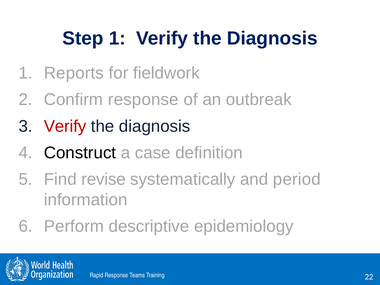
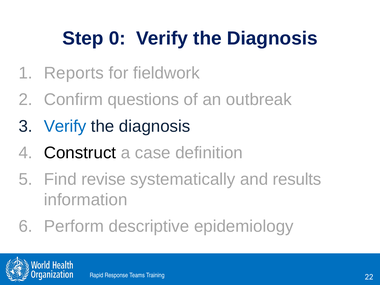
Step 1: 1 -> 0 (117, 38)
Confirm response: response -> questions (143, 100)
Verify colour: red -> blue (65, 126)
period: period -> results (297, 179)
